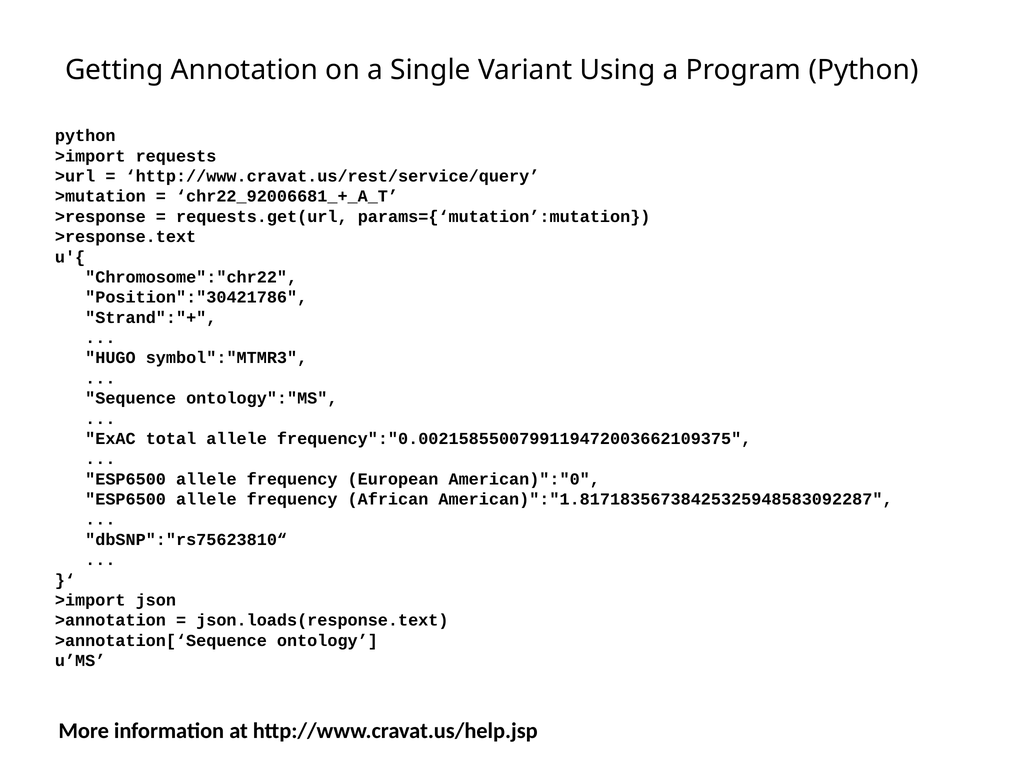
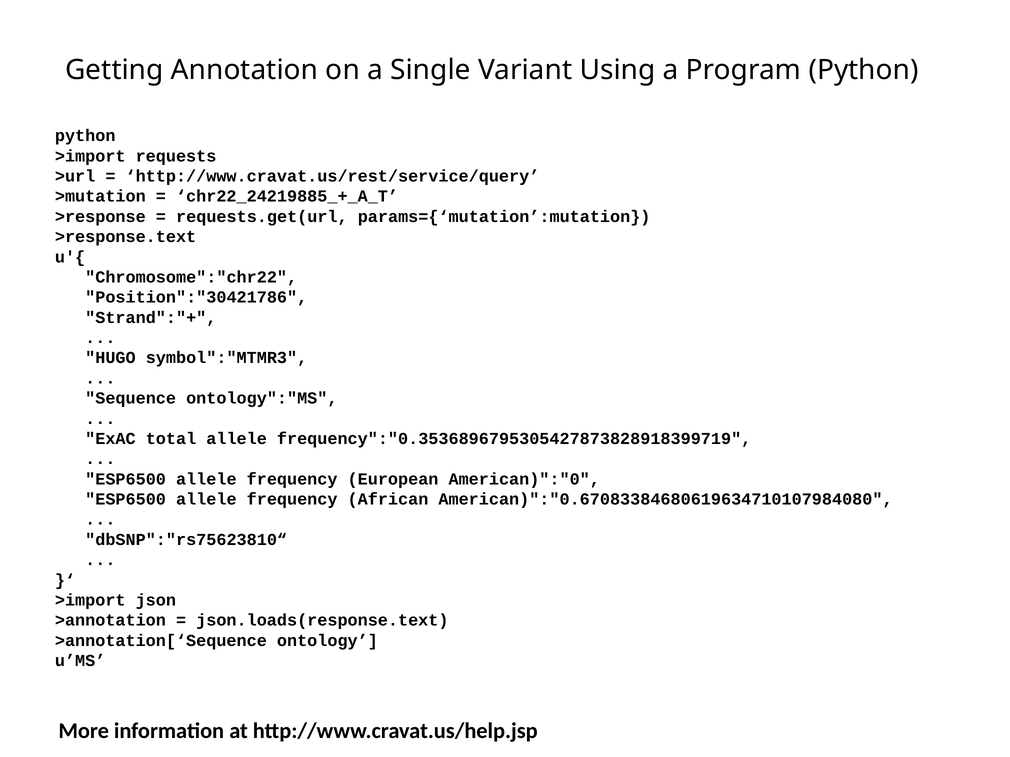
chr22_92006681_+_A_T: chr22_92006681_+_A_T -> chr22_24219885_+_A_T (287, 197)
frequency":"0.0021585500799119472003662109375: frequency":"0.0021585500799119472003662109375 -> frequency":"0.3536896795305427873828918399719 (514, 439)
American)":"1.81718356738425325948583092287: American)":"1.81718356738425325948583092287 -> American)":"0.67083384680619634710107984080 (666, 500)
